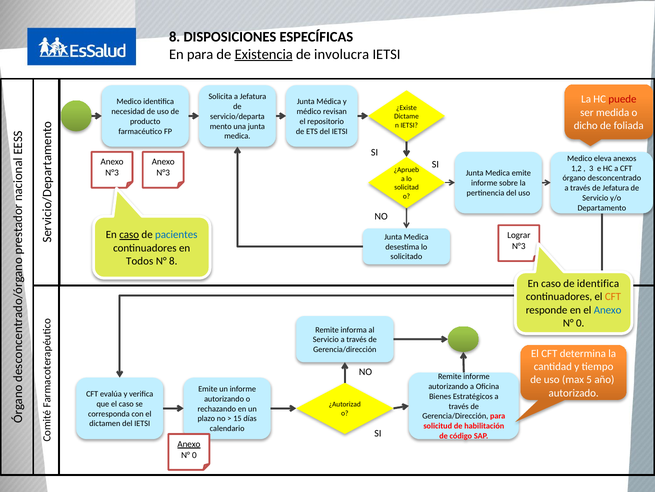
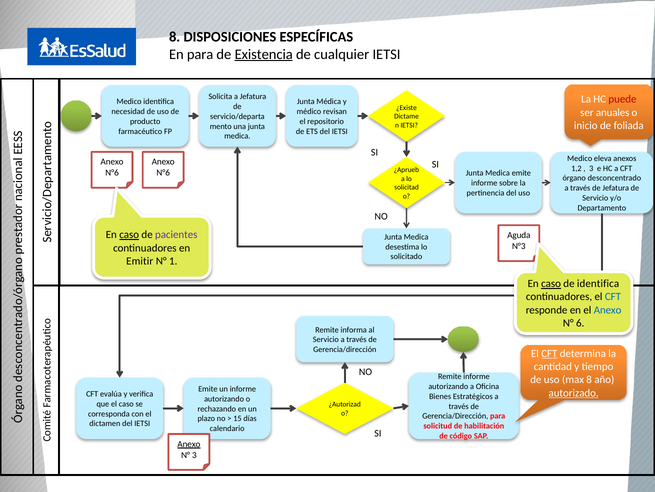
involucra: involucra -> cualquier (342, 54)
medida: medida -> anuales (613, 112)
dicho: dicho -> inicio (586, 125)
N°3: N°3 -> N°6 (112, 173)
N°3: N°3 -> N°6 (163, 173)
pacientes colour: blue -> purple (176, 234)
Lograr: Lograr -> Aguda (519, 235)
Todos: Todos -> Emitir (140, 261)
N° 8: 8 -> 1 (173, 261)
caso underline: none -> present (551, 283)
CFT colour: orange -> blue (613, 296)
0: 0 -> 6 (580, 323)
CFT underline: none -> present (549, 353)
max 5: 5 -> 8 (589, 379)
autorizado underline: none -> present (574, 392)
0: 0 -> 3 (194, 454)
